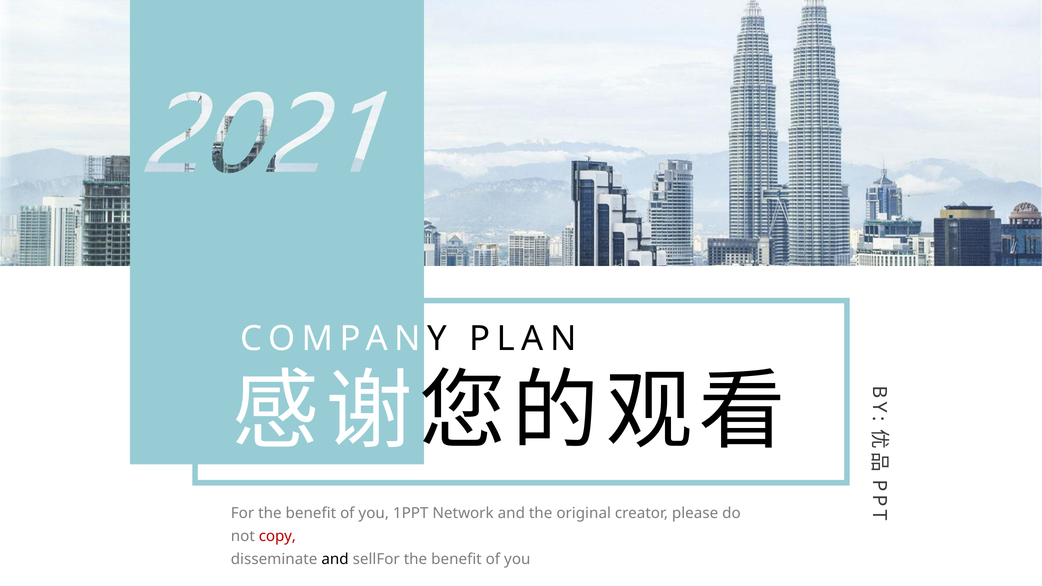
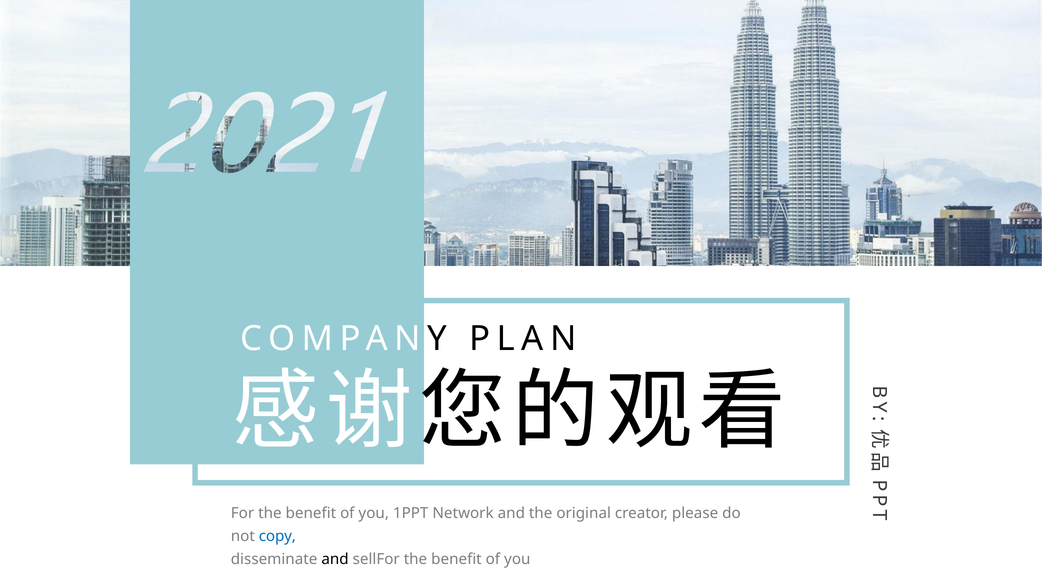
copy colour: red -> blue (277, 536)
